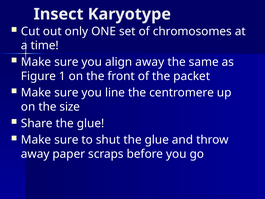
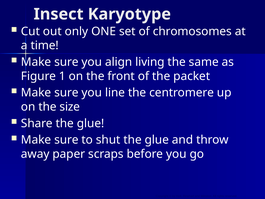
align away: away -> living (150, 62)
